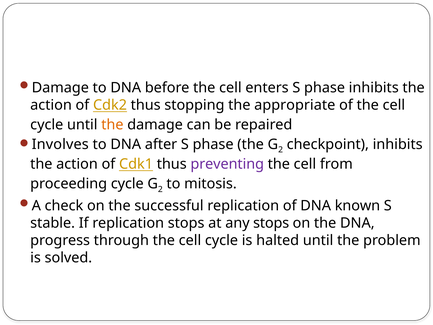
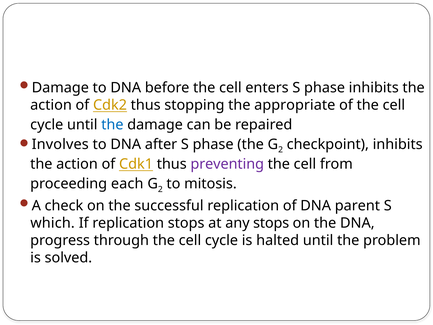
the colour: orange -> blue (112, 125)
proceeding cycle: cycle -> each (127, 184)
known: known -> parent (357, 206)
stable: stable -> which (53, 223)
